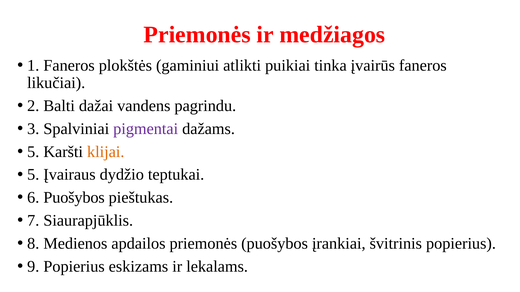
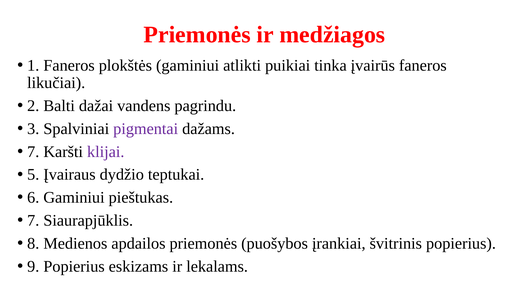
5: 5 -> 7 (33, 152)
klijai colour: orange -> purple (106, 152)
6 Puošybos: Puošybos -> Gaminiui (74, 198)
